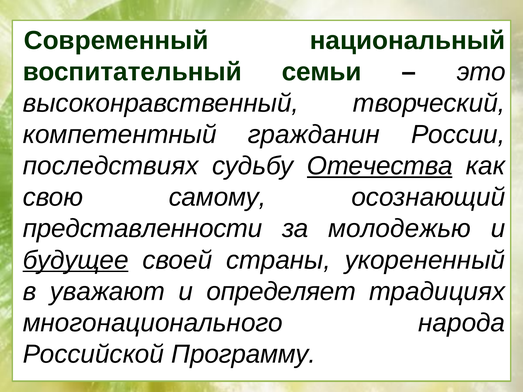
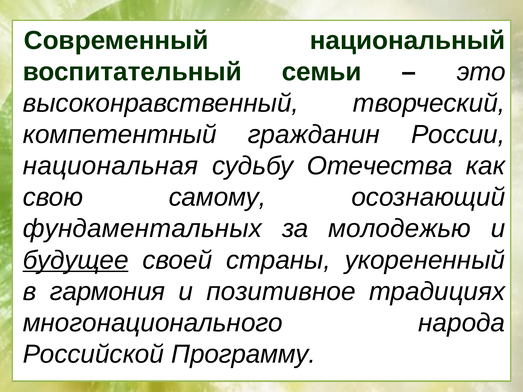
последствиях: последствиях -> национальная (111, 166)
Отечества underline: present -> none (380, 166)
представленности: представленности -> фундаментальных (142, 229)
уважают: уважают -> гармония (108, 292)
определяет: определяет -> позитивное (281, 292)
